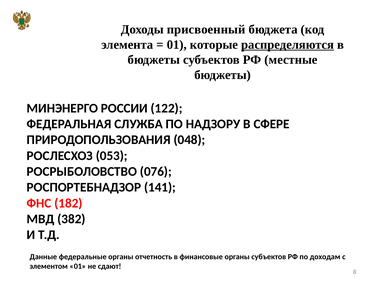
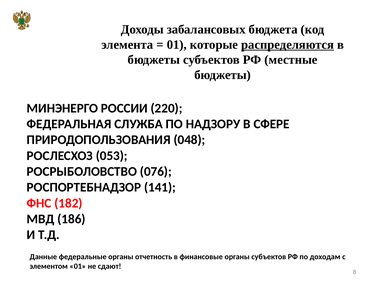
присвоенный: присвоенный -> забалансовых (206, 29)
122: 122 -> 220 (167, 108)
382: 382 -> 186 (71, 218)
